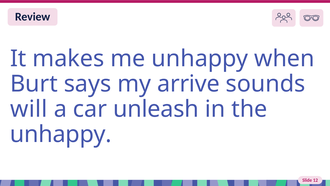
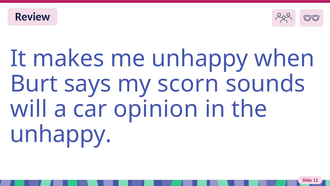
arrive: arrive -> scorn (188, 84)
unleash: unleash -> opinion (156, 109)
